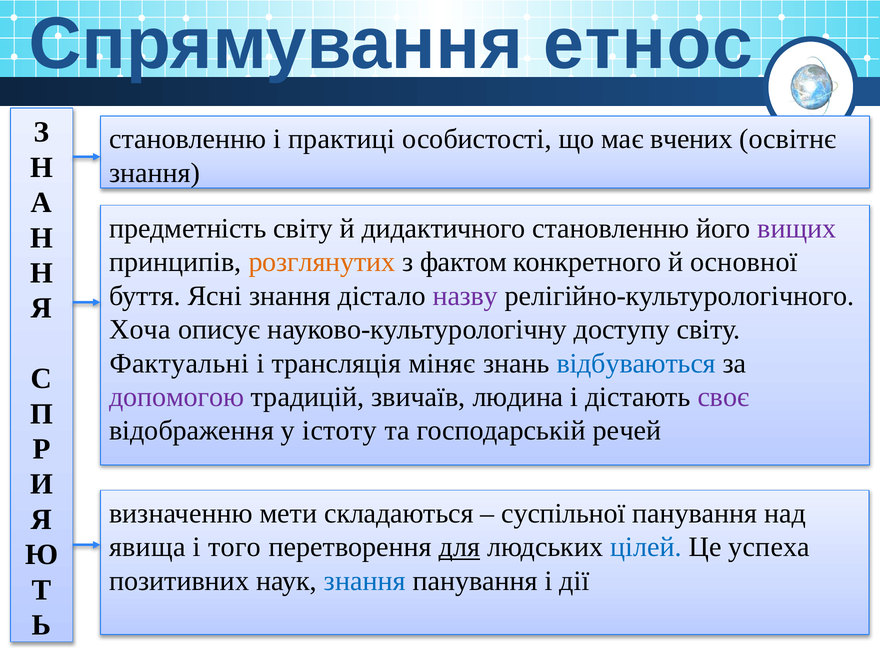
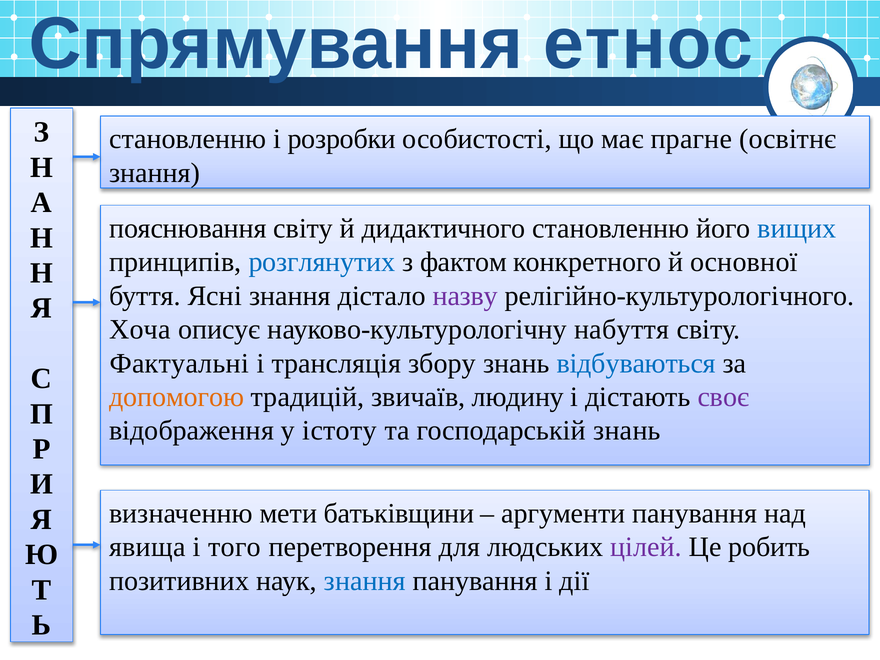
практиці: практиці -> розробки (342, 139)
вчених: вчених -> прагне (691, 139)
предметність: предметність -> пояснювання (188, 228)
вищих colour: purple -> blue (797, 228)
розглянутих colour: orange -> blue (322, 262)
доступу: доступу -> набуття (622, 330)
міняє: міняє -> збору (442, 363)
допомогою colour: purple -> orange (177, 397)
людина: людина -> людину (518, 397)
господарській речей: речей -> знань (627, 431)
складаються: складаються -> батьківщини (399, 513)
суспільної: суспільної -> аргументи (563, 513)
для underline: present -> none (459, 547)
цілей colour: blue -> purple (646, 547)
успеха: успеха -> робить (769, 547)
